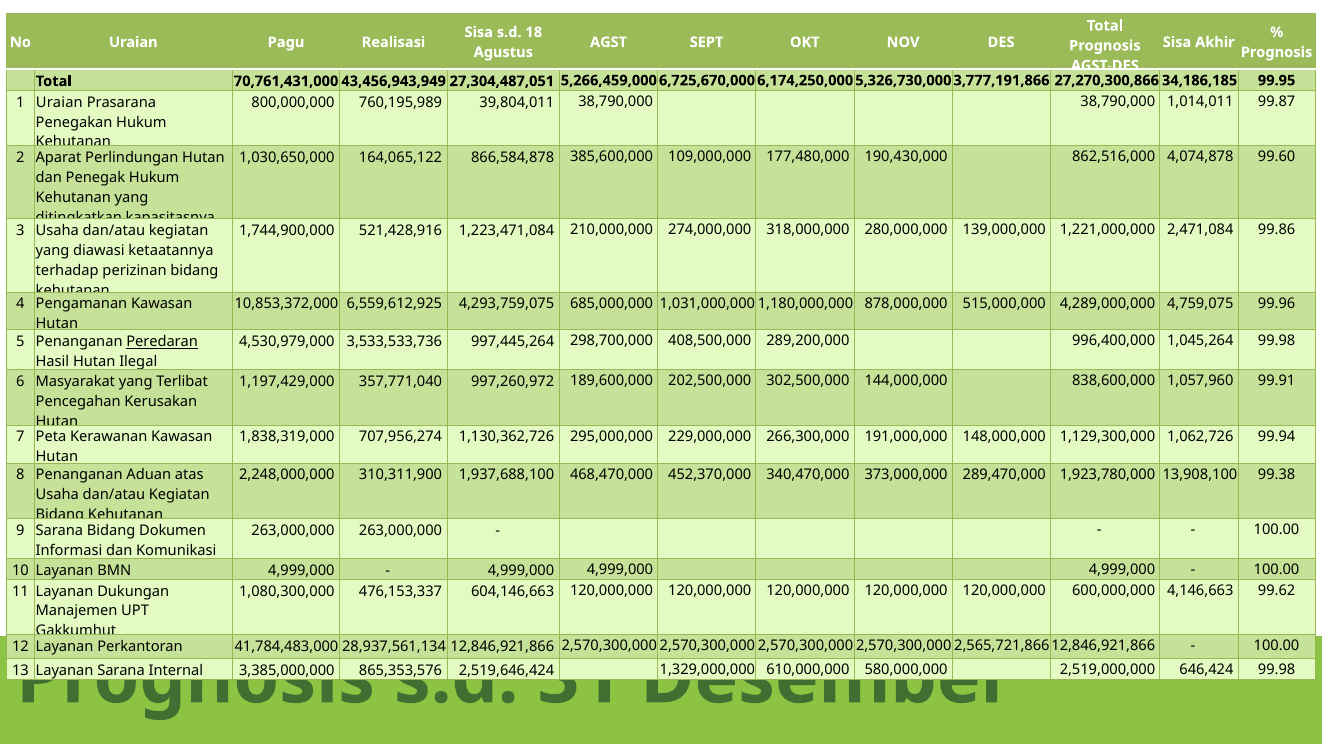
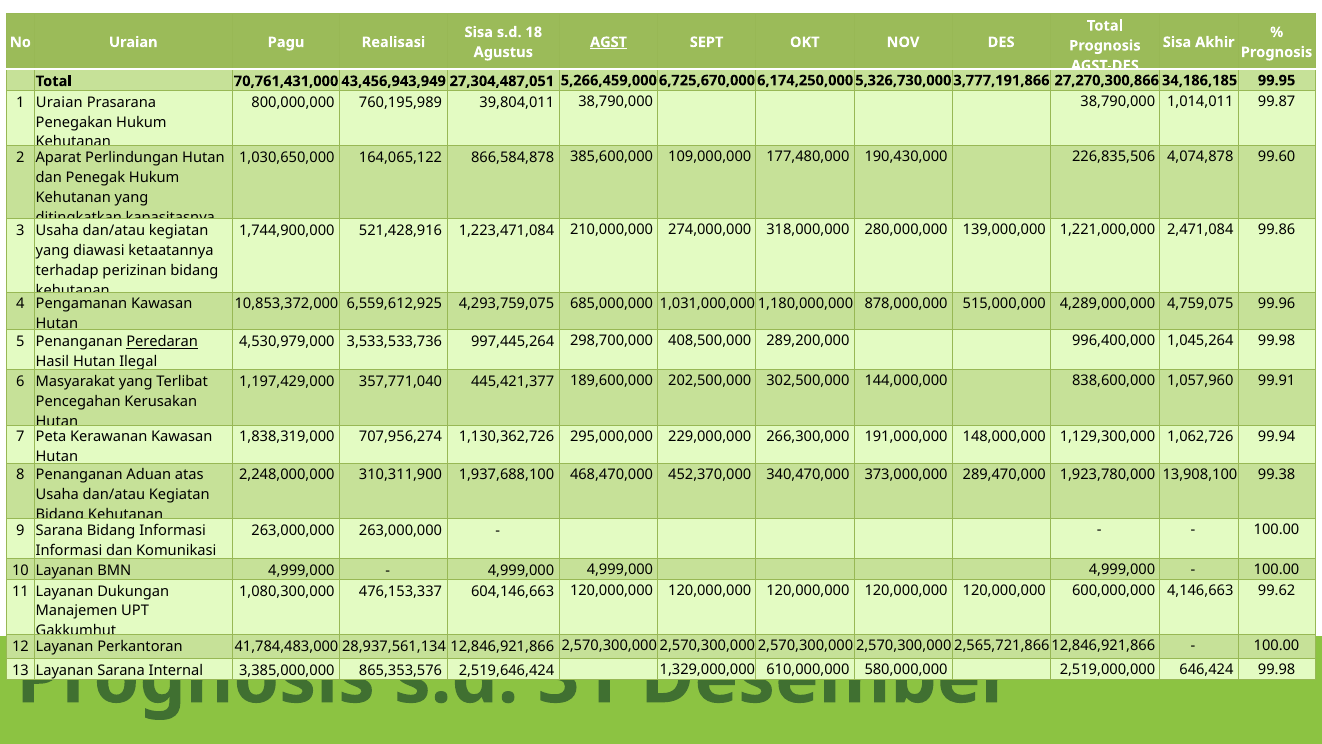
AGST underline: none -> present (609, 42)
862,516,000: 862,516,000 -> 226,835,506 (1114, 157)
997,260,972: 997,260,972 -> 445,421,377 (513, 381)
Bidang Dokumen: Dokumen -> Informasi (173, 530)
